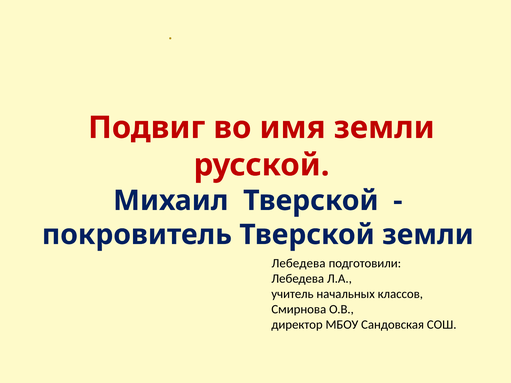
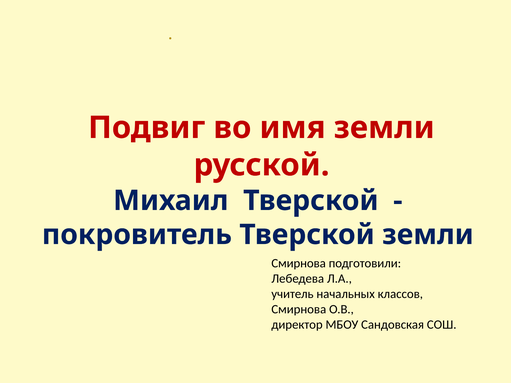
Лебедева: Лебедева -> Смирнова (299, 264)
